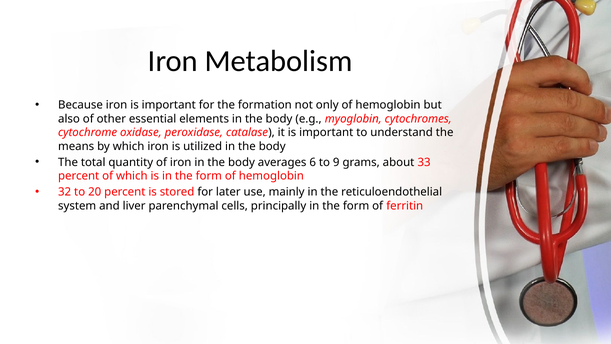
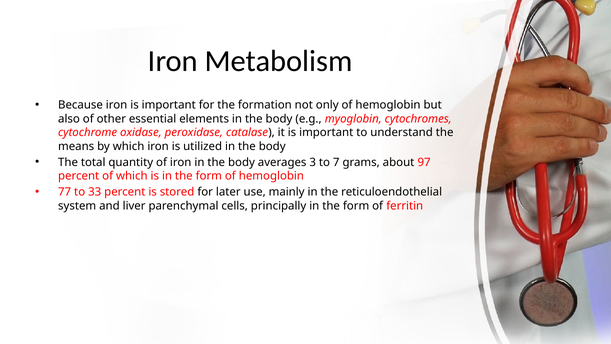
6: 6 -> 3 (313, 162)
9: 9 -> 7 (336, 162)
33: 33 -> 97 (424, 162)
32: 32 -> 77 (65, 192)
20: 20 -> 33 (95, 192)
